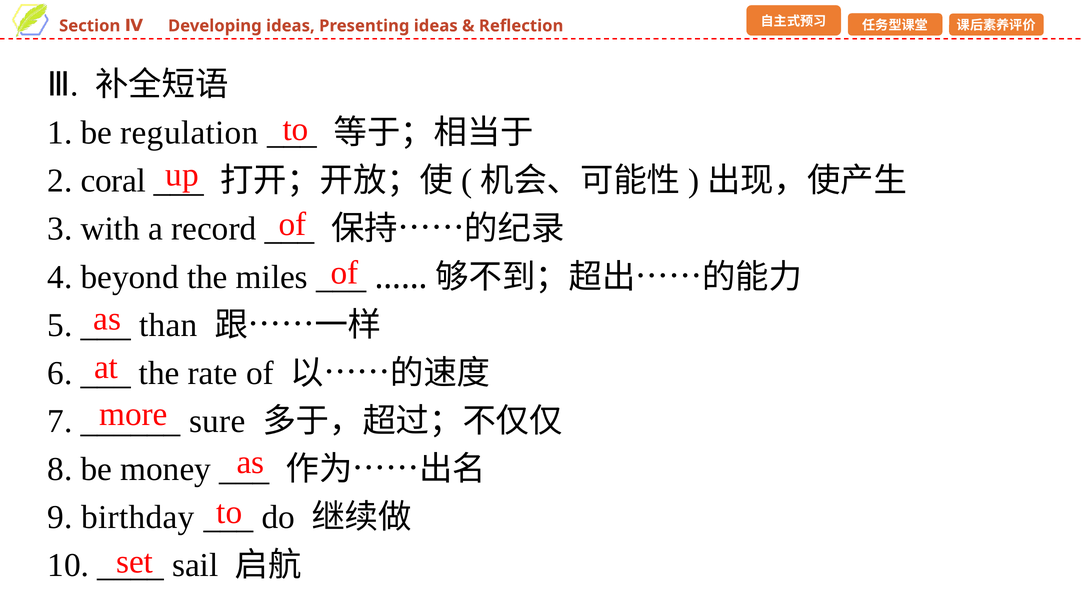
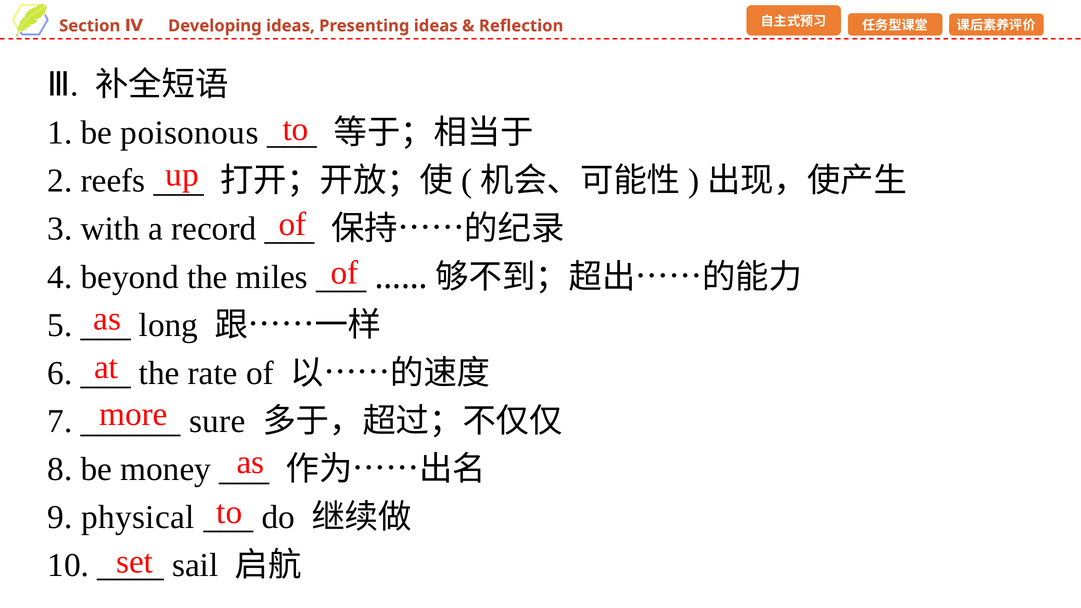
regulation: regulation -> poisonous (189, 133)
coral: coral -> reefs (113, 181)
than: than -> long (169, 325)
birthday: birthday -> physical (138, 517)
